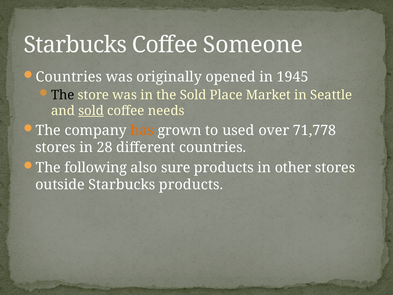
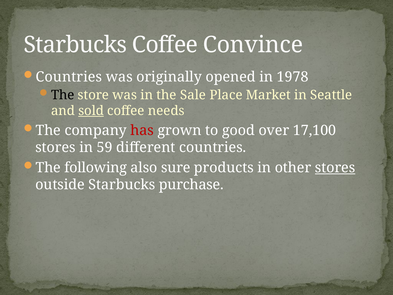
Someone: Someone -> Convince (253, 45)
1945: 1945 -> 1978 (293, 77)
the Sold: Sold -> Sale (193, 95)
has colour: orange -> red (142, 130)
used: used -> good (238, 130)
71,778: 71,778 -> 17,100 (315, 130)
28: 28 -> 59 (105, 147)
stores underline: none -> present (335, 168)
Starbucks products: products -> purchase (191, 185)
